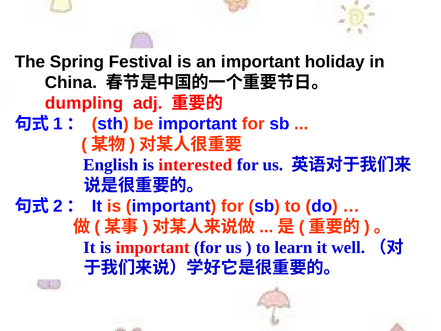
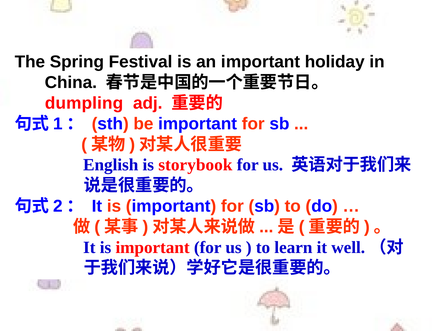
interested: interested -> storybook (195, 165)
